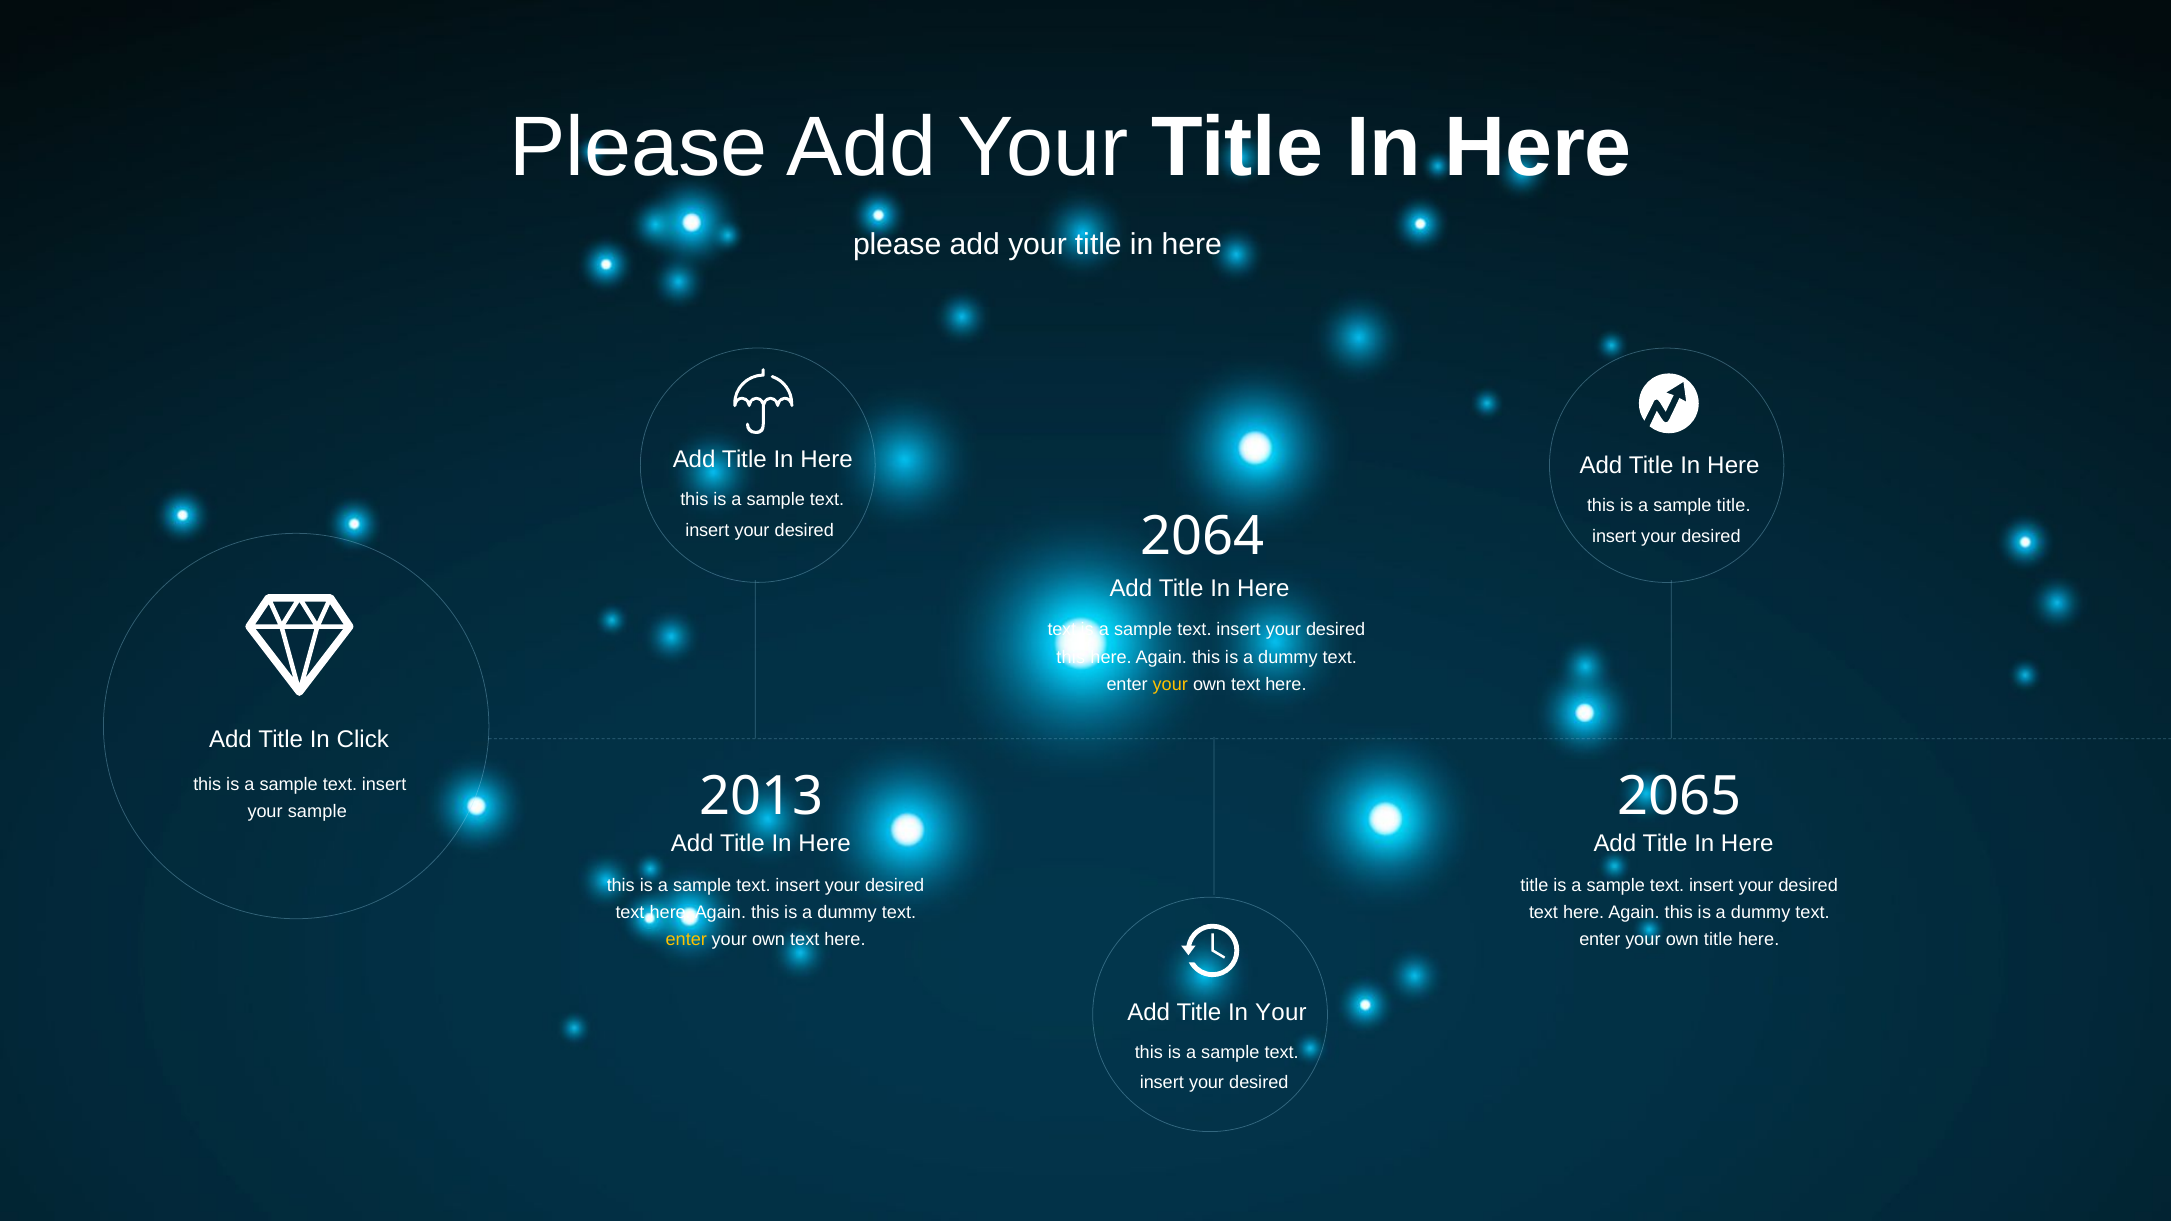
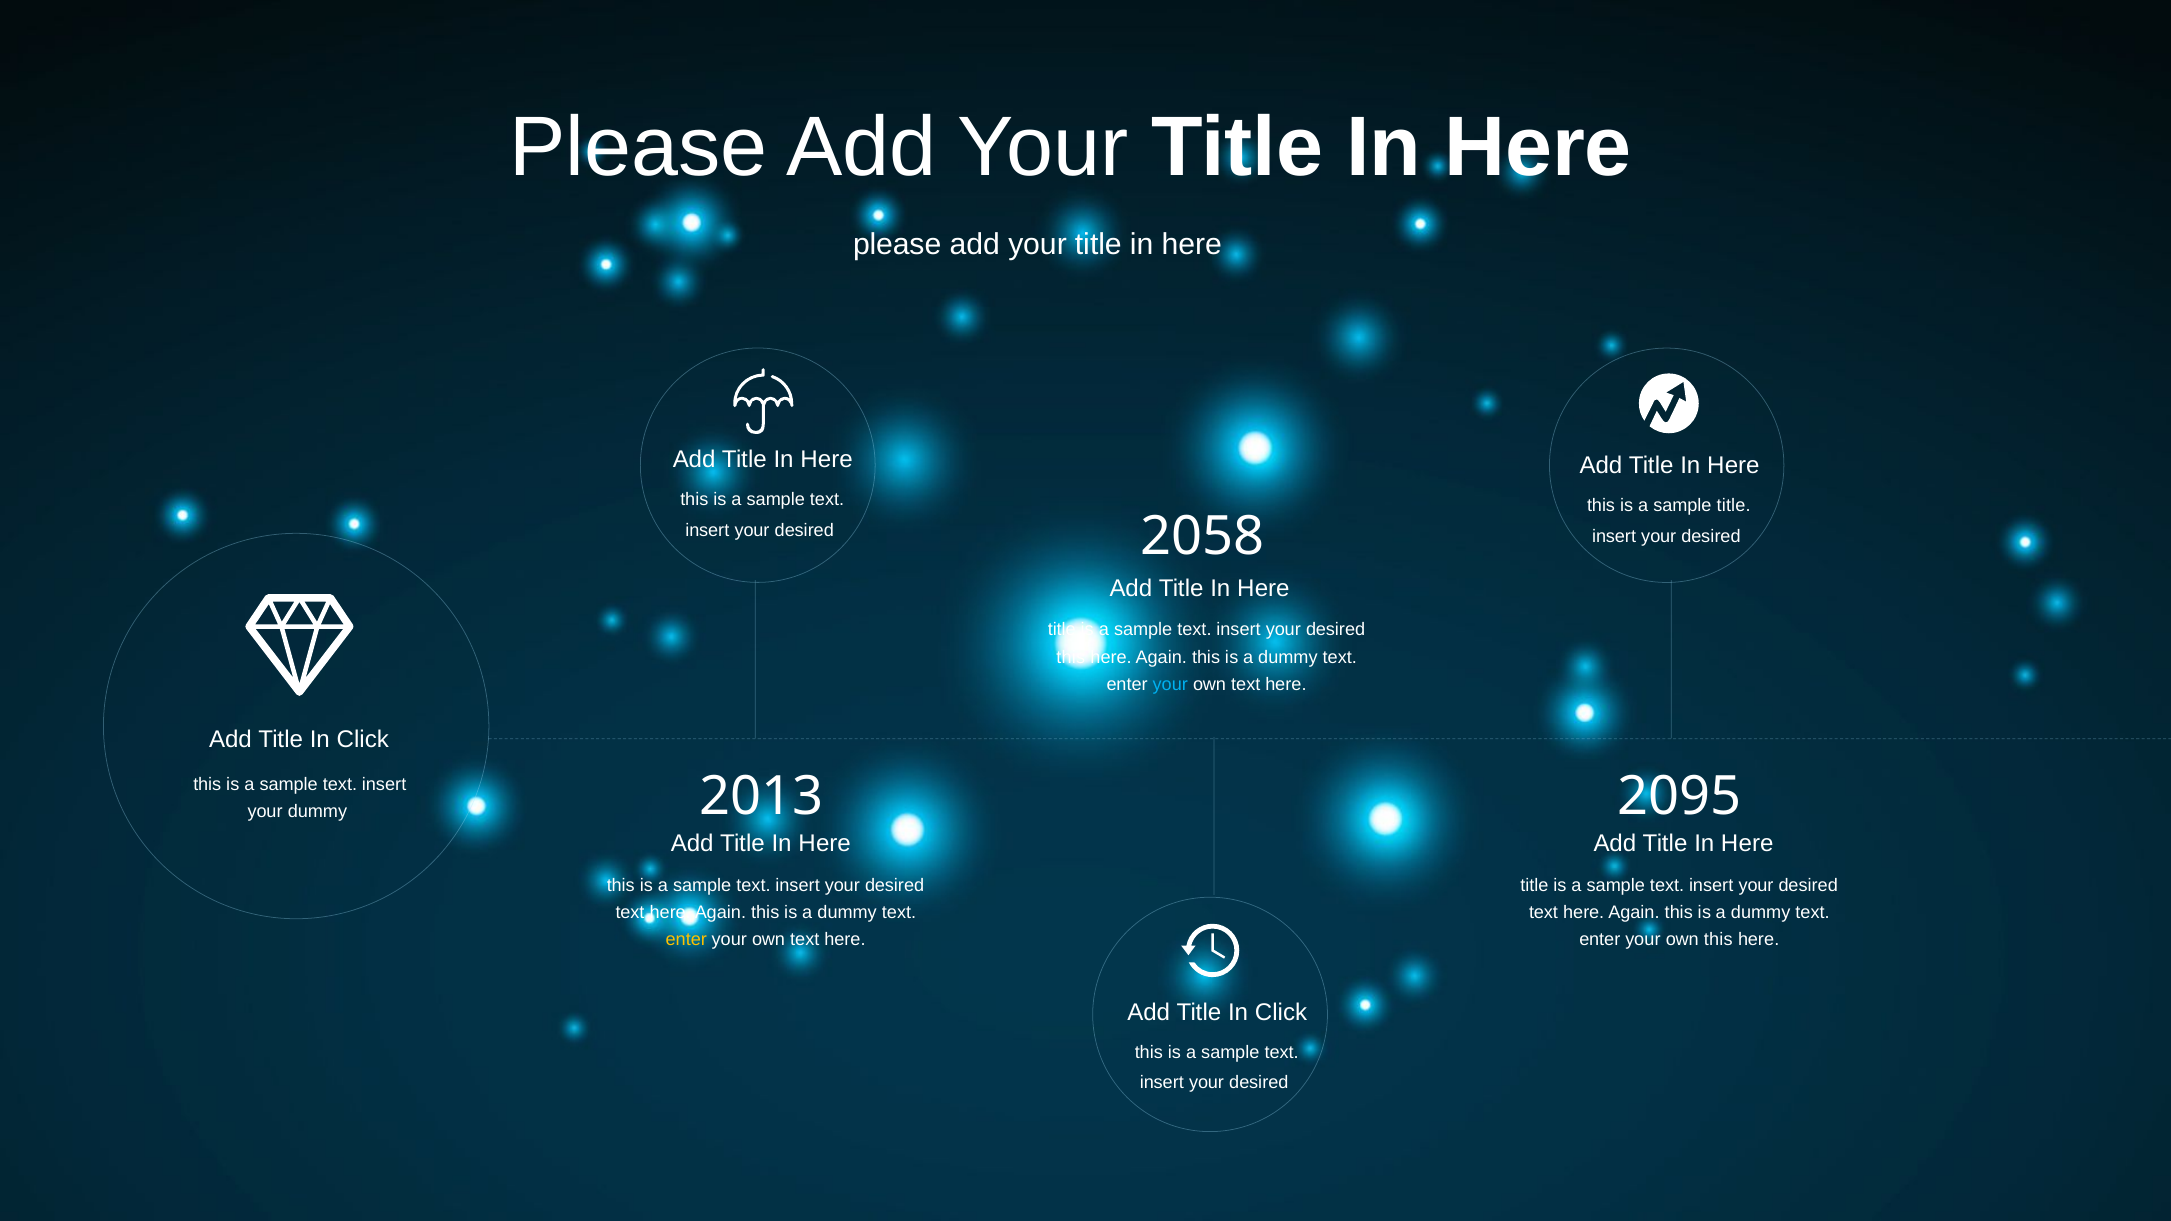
2064: 2064 -> 2058 (1202, 536)
text: text -> title (1062, 630)
your colour: yellow -> light blue (1170, 684)
2065: 2065 -> 2095 (1680, 796)
your sample: sample -> dummy (317, 812)
own title: title -> this (1718, 940)
Your: Your -> Click (1281, 1012)
